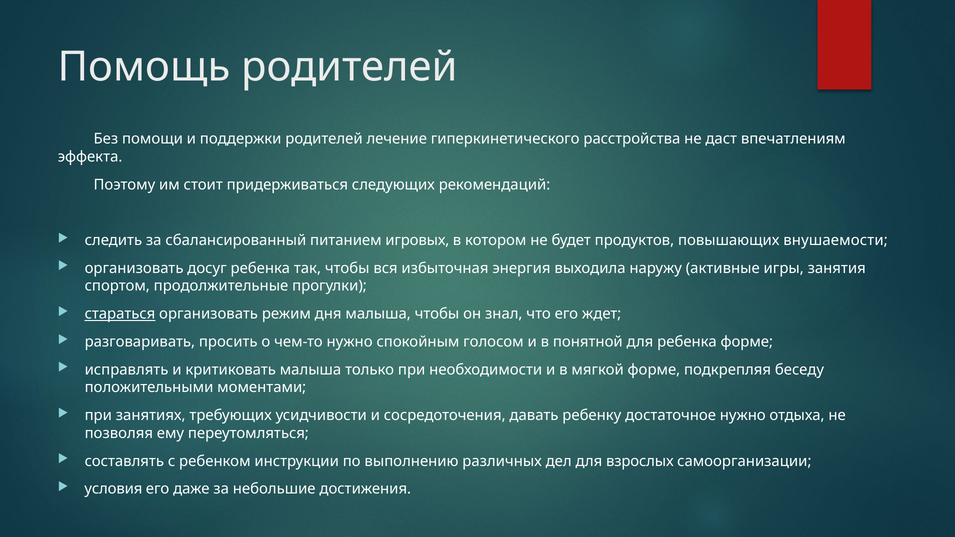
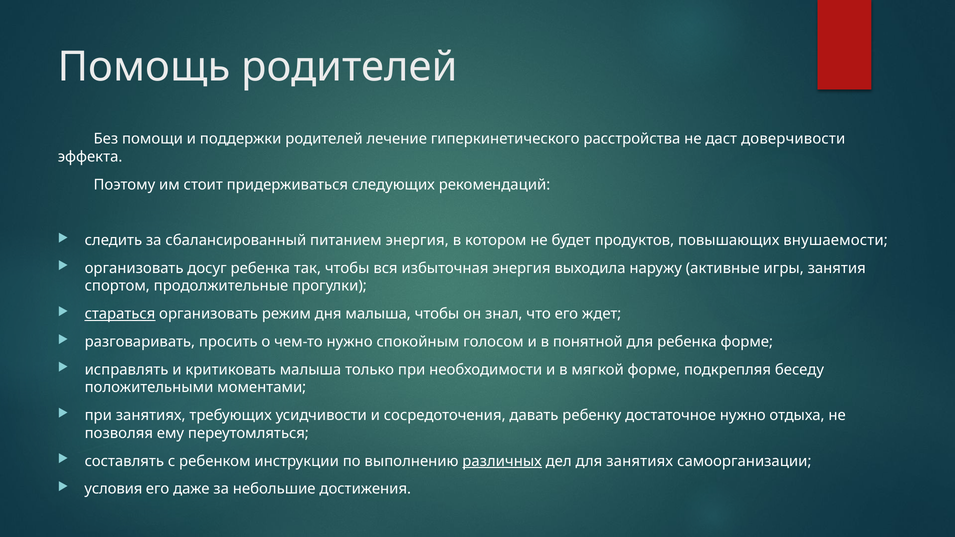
впечатлениям: впечатлениям -> доверчивости (793, 139)
питанием игровых: игровых -> энергия (417, 240)
различных underline: none -> present (502, 461)
для взрослых: взрослых -> занятиях (640, 461)
